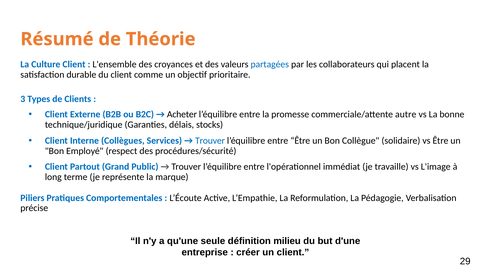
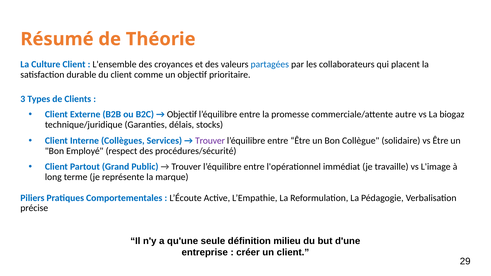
Acheter: Acheter -> Objectif (182, 115)
bonne: bonne -> biogaz (452, 115)
Trouver colour: blue -> purple (210, 141)
